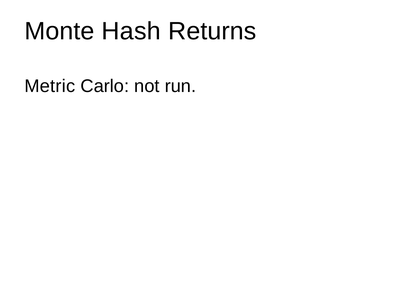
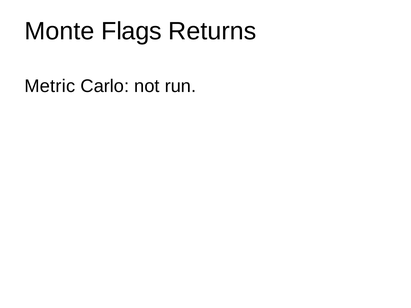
Hash: Hash -> Flags (131, 31)
